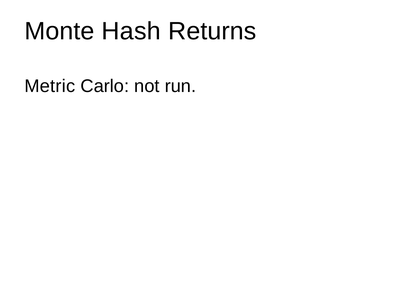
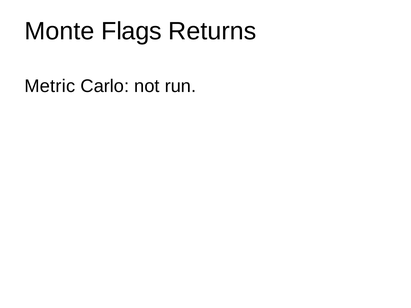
Hash: Hash -> Flags (131, 31)
